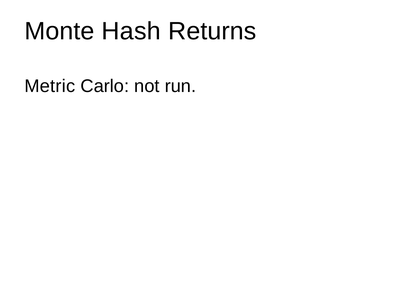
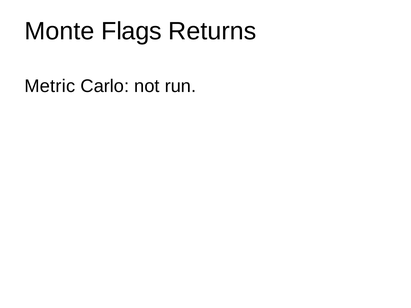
Hash: Hash -> Flags (131, 31)
